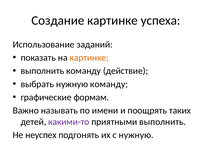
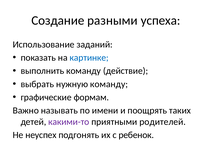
Создание картинке: картинке -> разными (112, 21)
картинке colour: orange -> blue (89, 58)
приятными выполнить: выполнить -> родителей (163, 122)
с нужную: нужную -> ребенок (136, 135)
